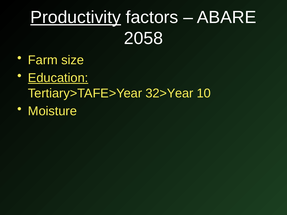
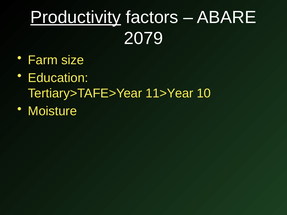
2058: 2058 -> 2079 (143, 38)
Education underline: present -> none (58, 78)
32>Year: 32>Year -> 11>Year (169, 93)
